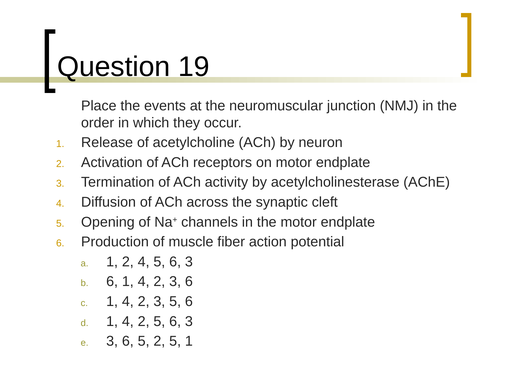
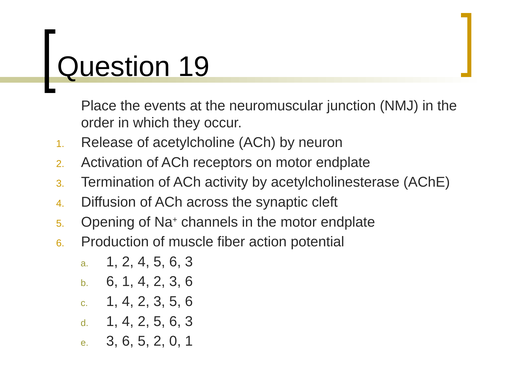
5 2 5: 5 -> 0 (175, 341)
